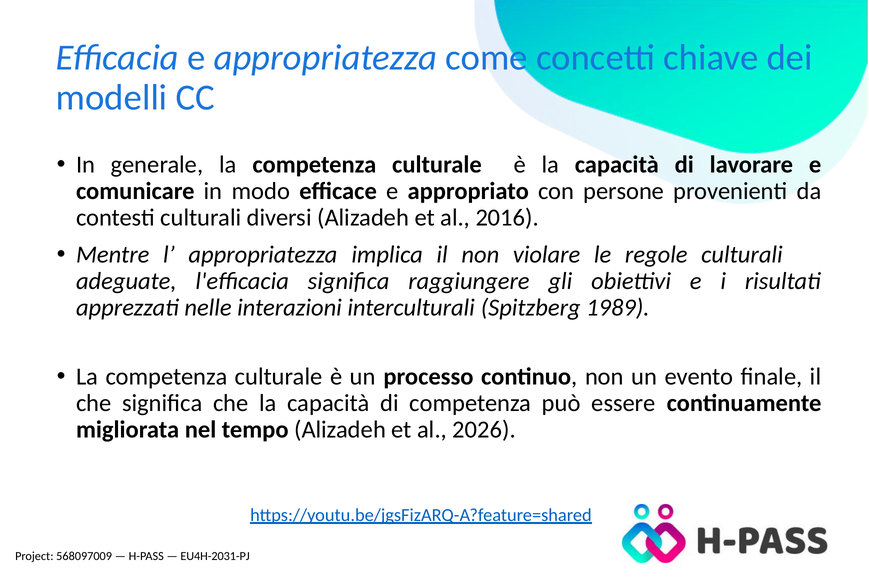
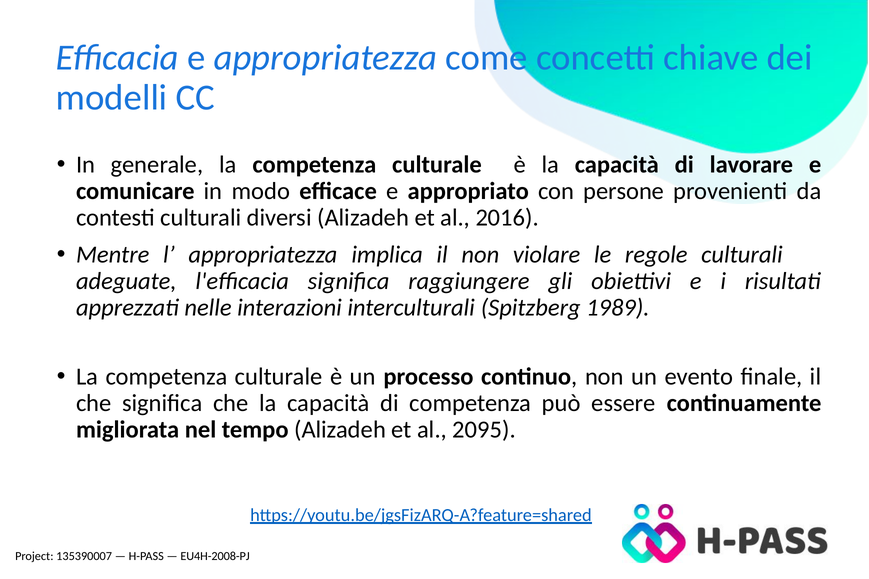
2026: 2026 -> 2095 (484, 430)
568097009: 568097009 -> 135390007 (84, 557)
EU4H-2031-PJ: EU4H-2031-PJ -> EU4H-2008-PJ (215, 557)
